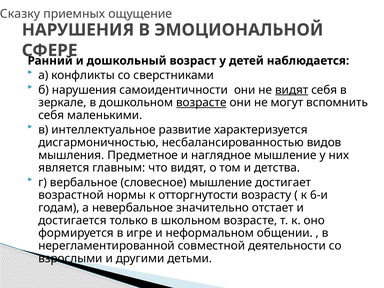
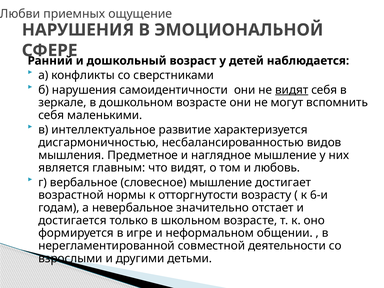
Сказку: Сказку -> Любви (20, 14)
возрасте underline: present -> none (201, 103)
детства: детства -> любовь (277, 168)
